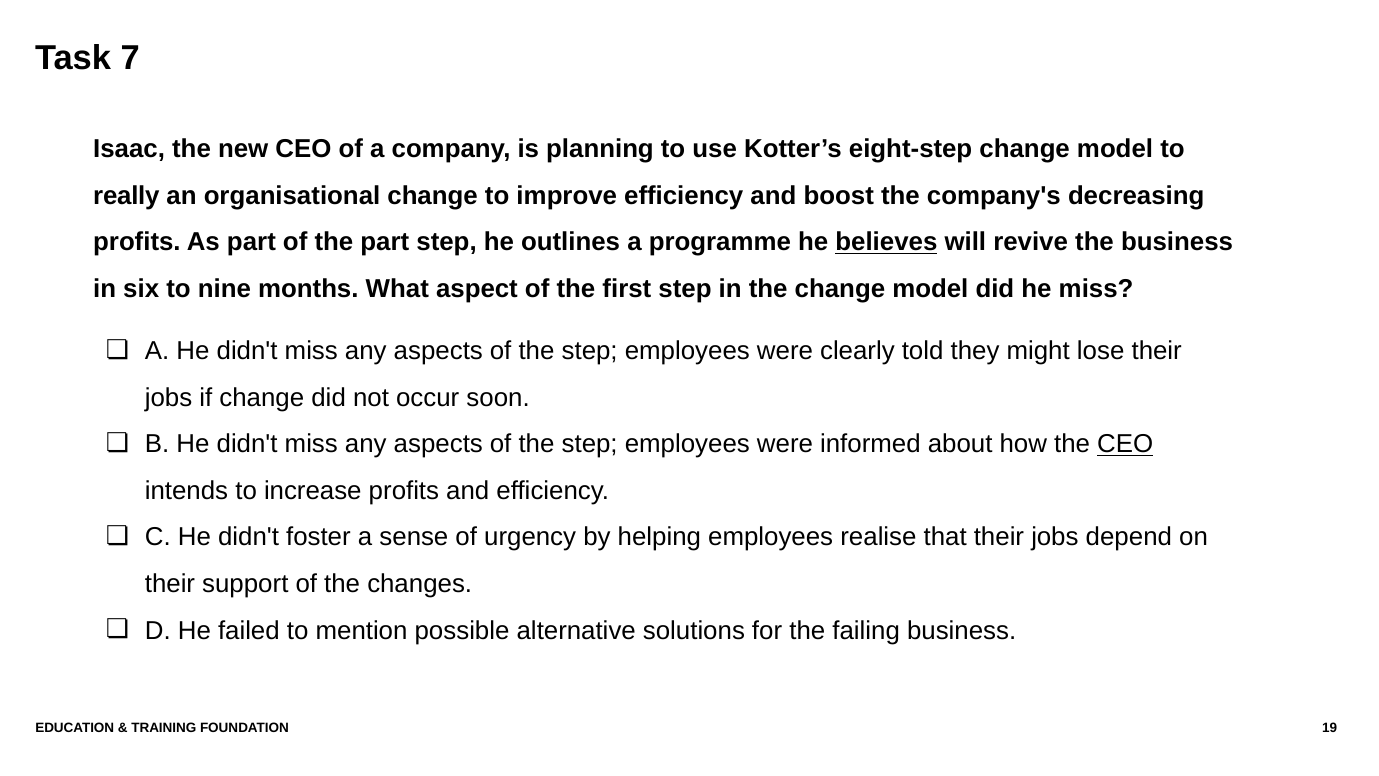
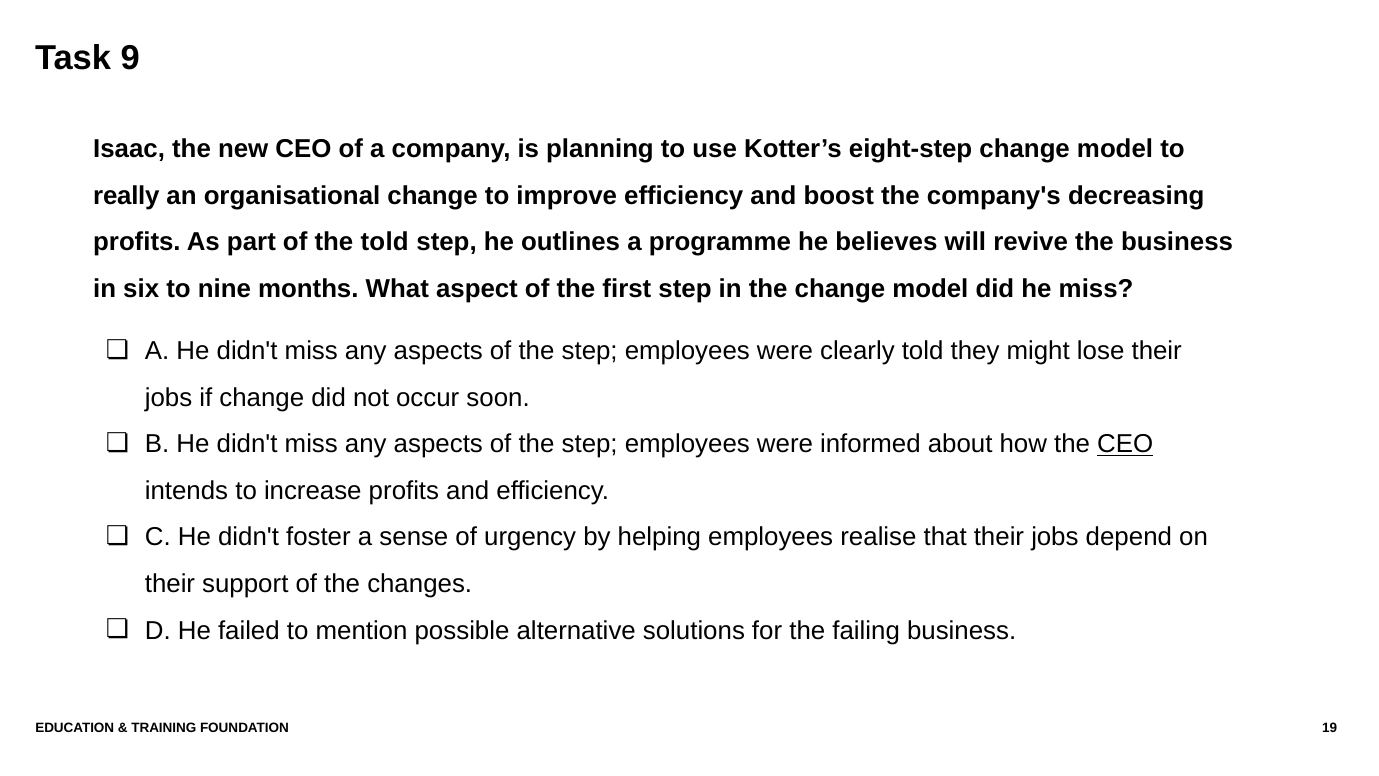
7: 7 -> 9 (130, 58)
the part: part -> told (385, 242)
believes underline: present -> none (886, 242)
